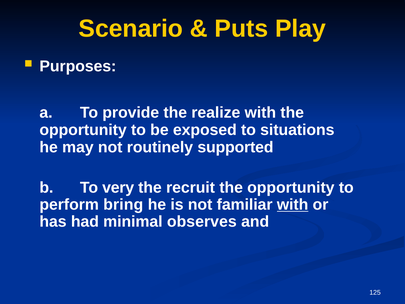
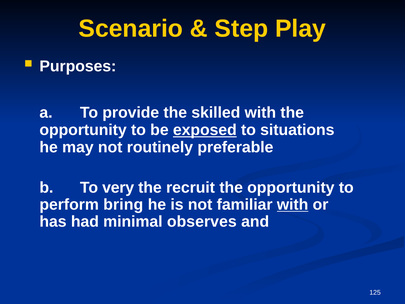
Puts: Puts -> Step (241, 29)
realize: realize -> skilled (216, 112)
exposed underline: none -> present (205, 130)
supported: supported -> preferable (235, 147)
